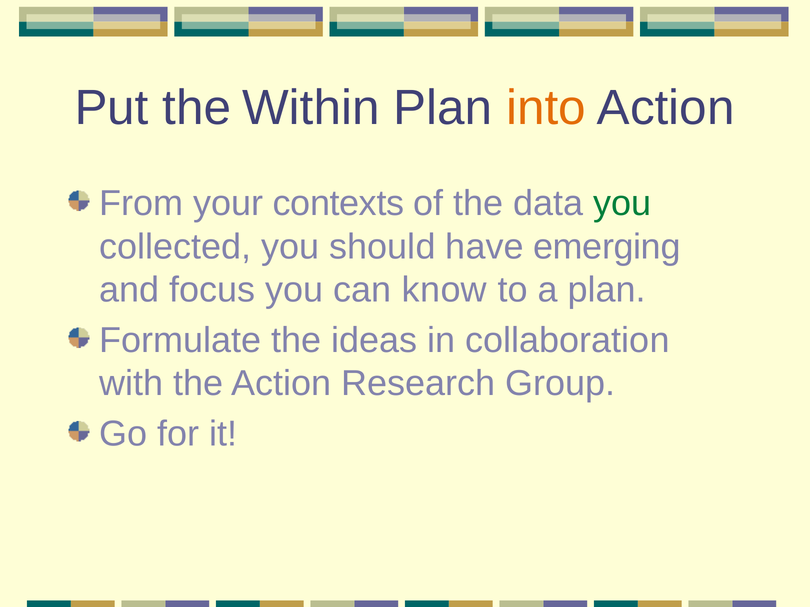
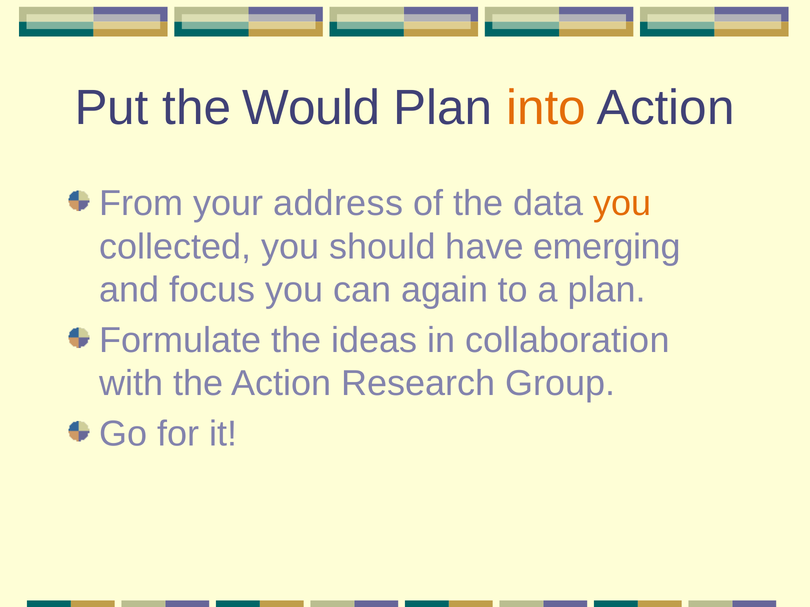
Within: Within -> Would (311, 108)
contexts: contexts -> address (338, 204)
you colour: green -> orange (622, 204)
know: know -> again (445, 290)
